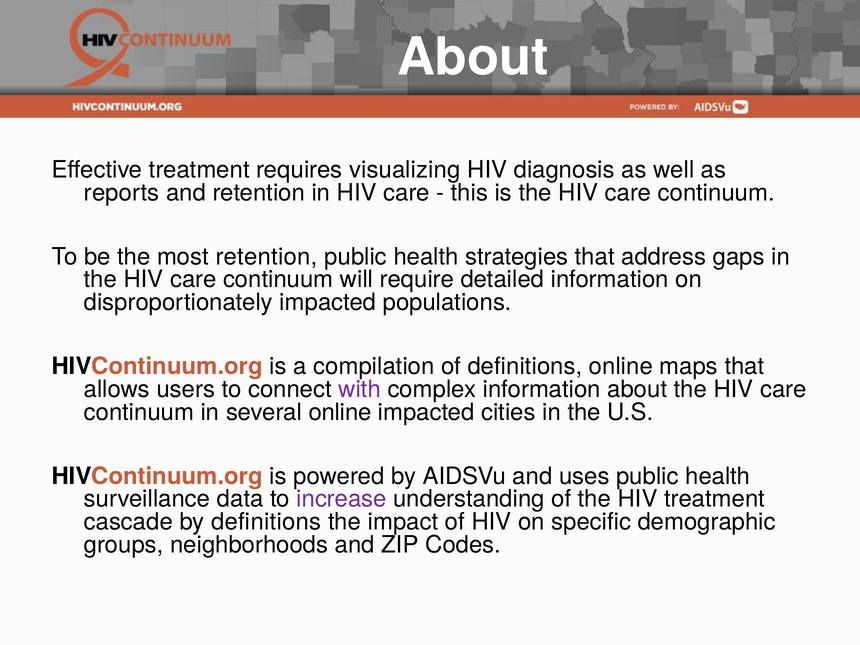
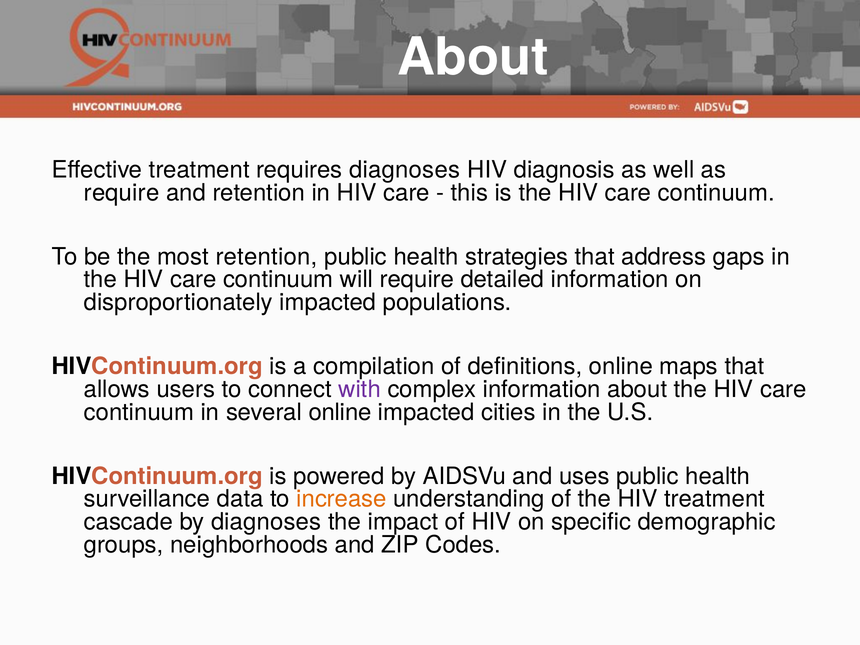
requires visualizing: visualizing -> diagnoses (405, 170)
reports: reports -> require (122, 193)
increase colour: purple -> orange (342, 499)
by definitions: definitions -> diagnoses (266, 522)
